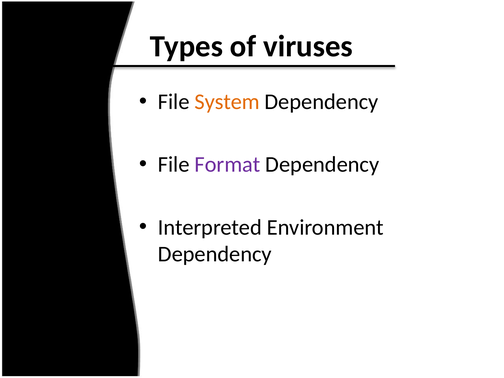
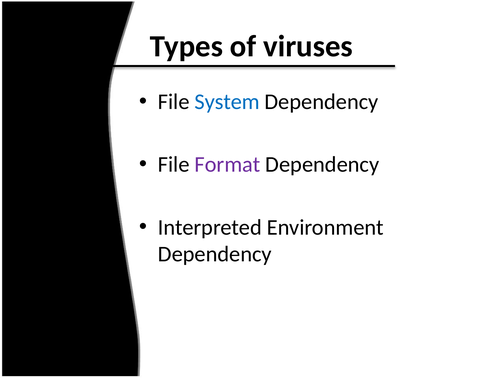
System colour: orange -> blue (227, 102)
